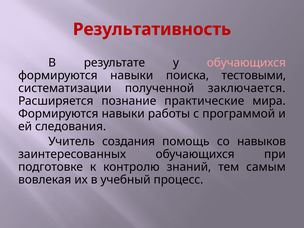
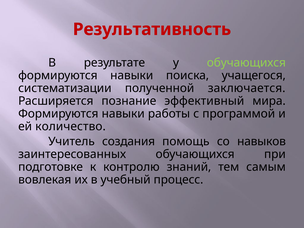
обучающихся colour: pink -> light green (246, 63)
тестовыми: тестовыми -> учащегося (254, 75)
практические: практические -> эффективный (204, 101)
следования: следования -> количество (71, 126)
